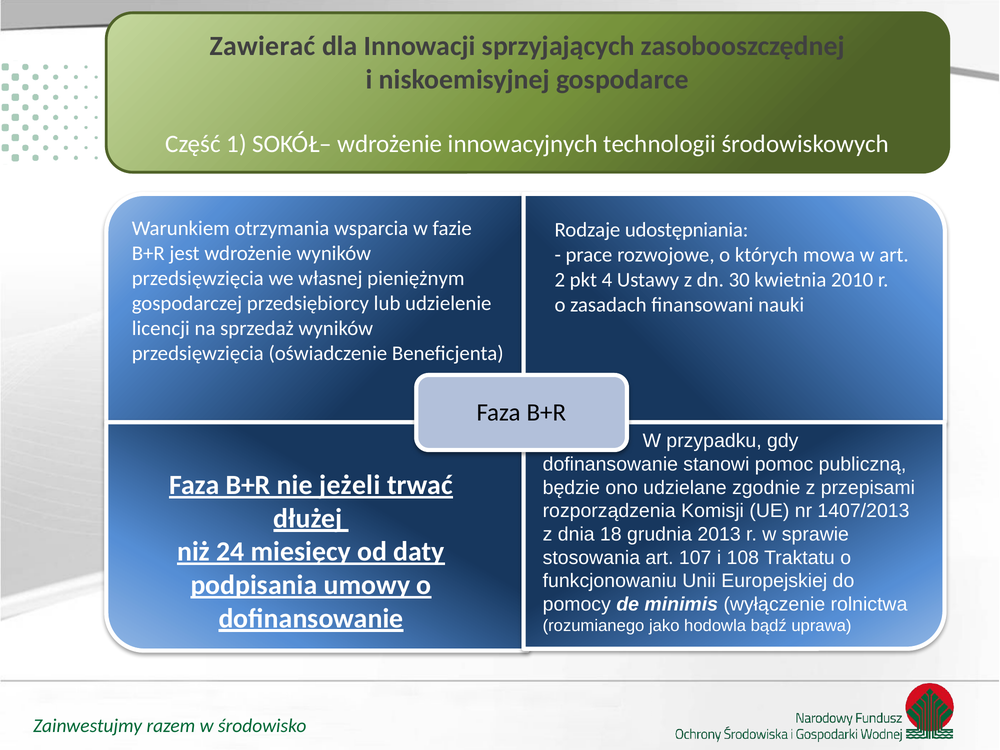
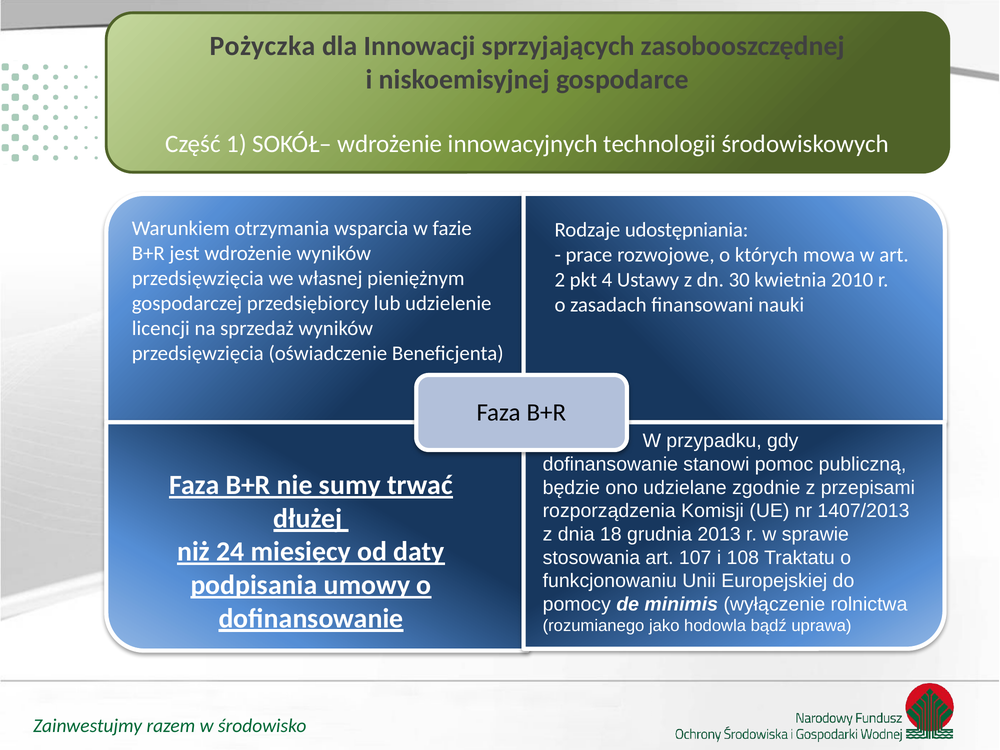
Zawierać: Zawierać -> Pożyczka (263, 46)
jeżeli: jeżeli -> sumy (350, 485)
